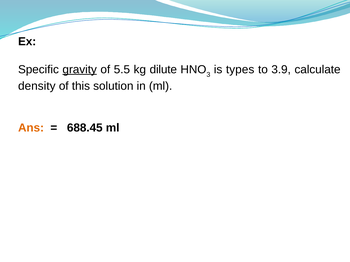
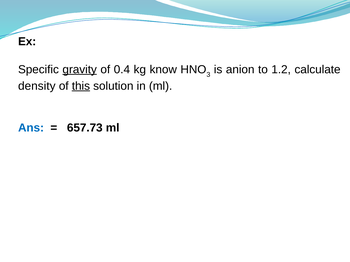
5.5: 5.5 -> 0.4 (122, 70)
dilute: dilute -> know (163, 70)
types: types -> anion (240, 70)
3.9: 3.9 -> 1.2 (281, 70)
this underline: none -> present (81, 86)
Ans colour: orange -> blue (31, 128)
688.45: 688.45 -> 657.73 (85, 128)
